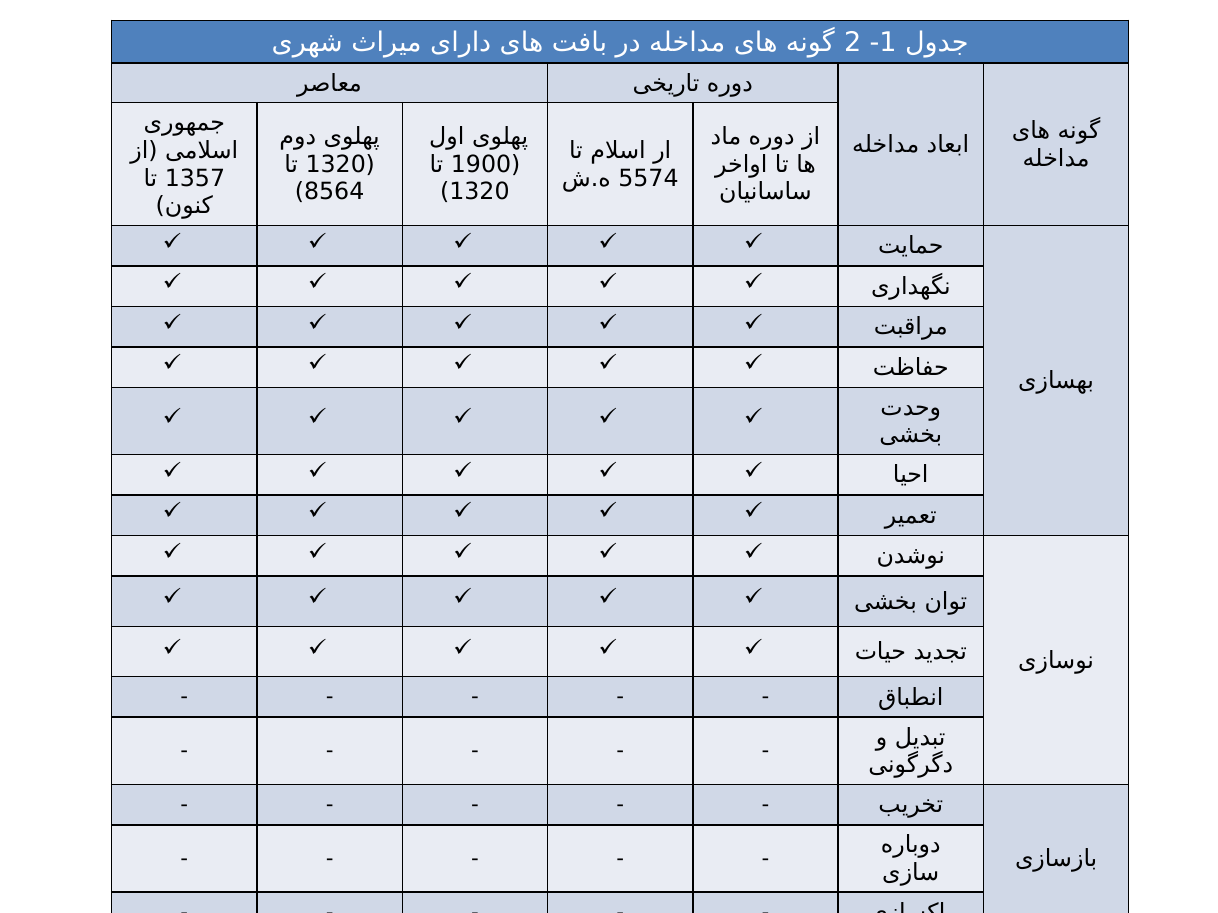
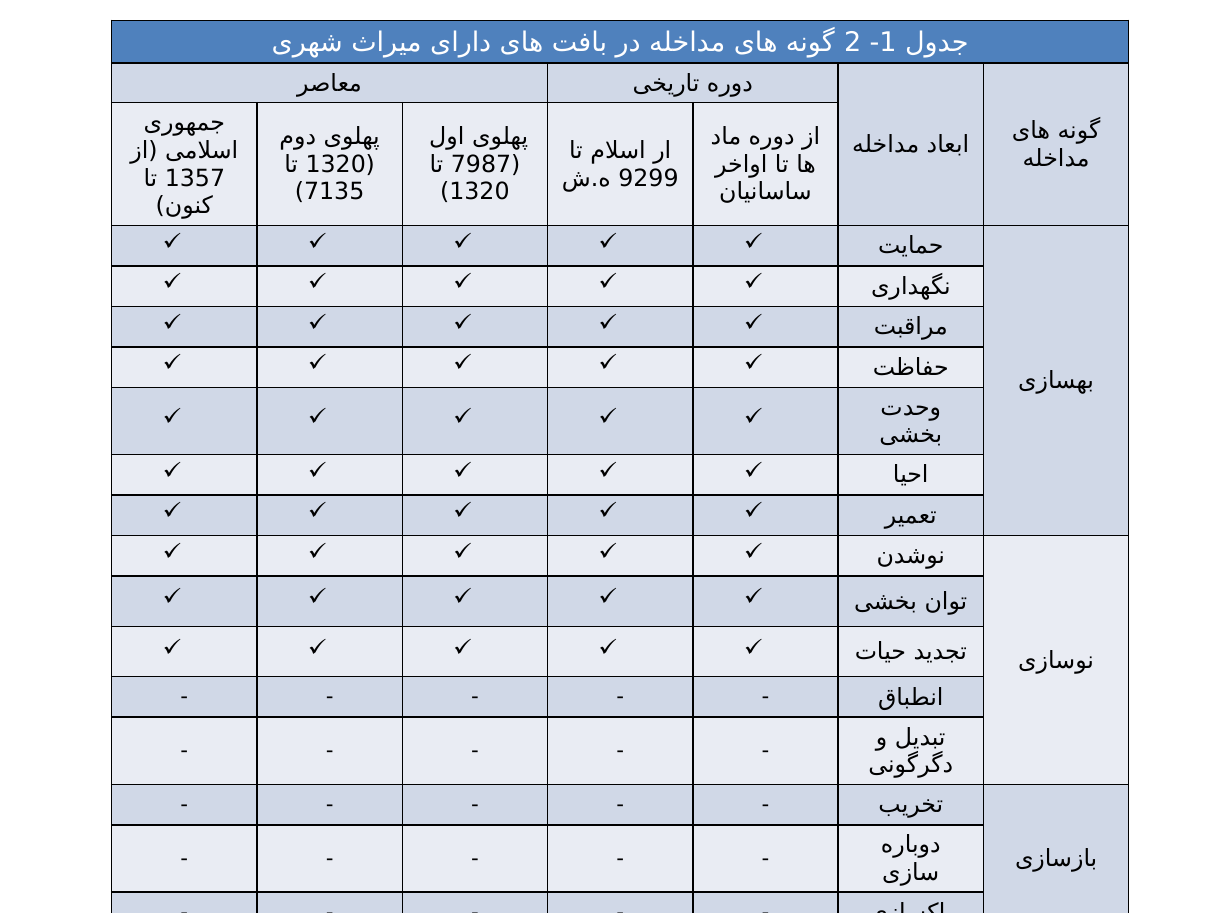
1900: 1900 -> 7987 (481, 164)
5574: 5574 -> 9299 (648, 178)
8564: 8564 -> 7135 (334, 192)
